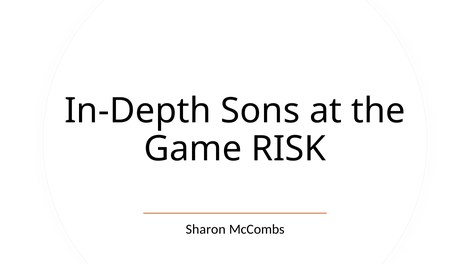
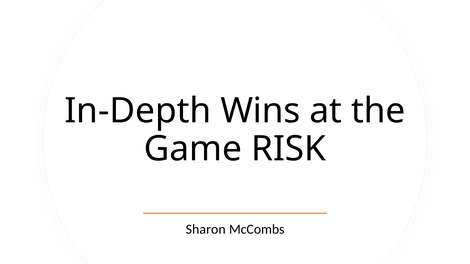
Sons: Sons -> Wins (260, 111)
